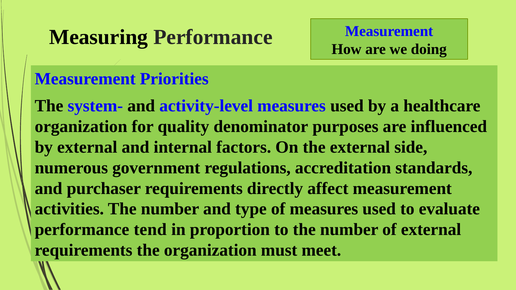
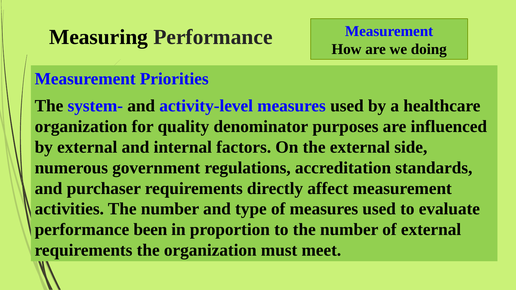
tend: tend -> been (150, 230)
